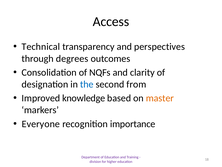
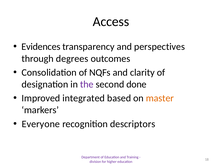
Technical: Technical -> Evidences (41, 47)
the colour: blue -> purple (87, 84)
from: from -> done (136, 84)
knowledge: knowledge -> integrated (84, 98)
importance: importance -> descriptors (133, 124)
